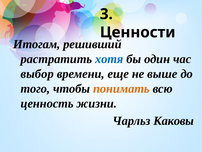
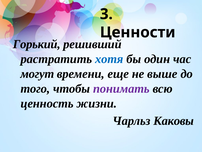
Итогам: Итогам -> Горький (37, 44)
выбор: выбор -> могут (37, 74)
понимать colour: orange -> purple (121, 88)
